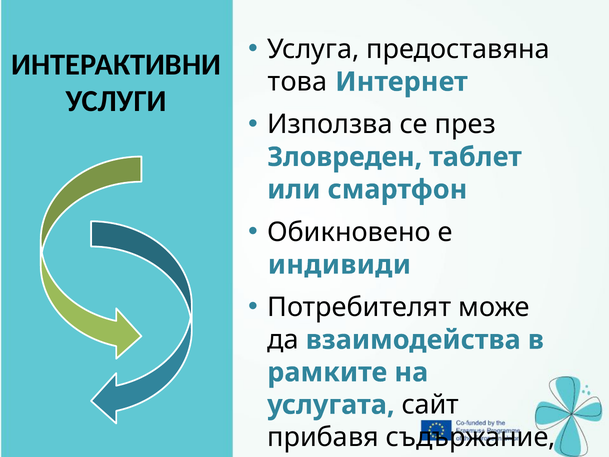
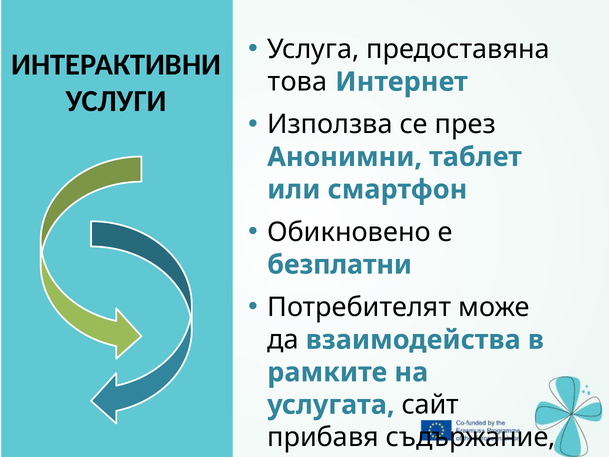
Зловреден: Зловреден -> Анонимни (345, 157)
индивиди: индивиди -> безплатни (340, 265)
